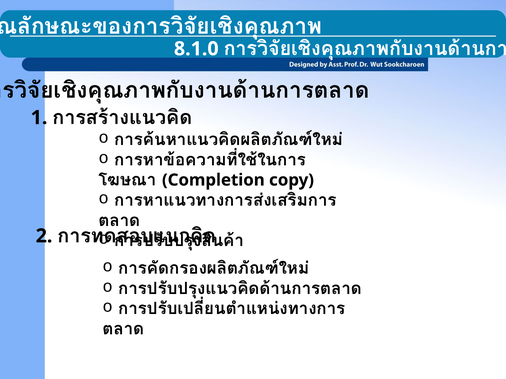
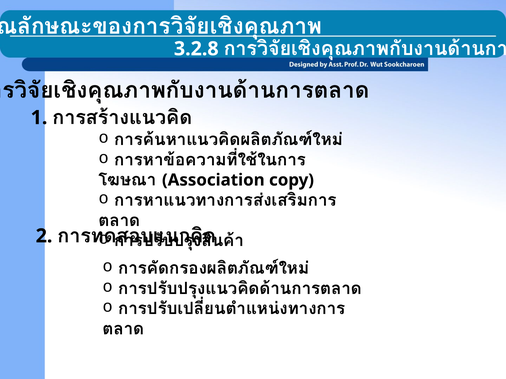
8.1.0: 8.1.0 -> 3.2.8 (196, 49)
Completion: Completion -> Association (213, 180)
